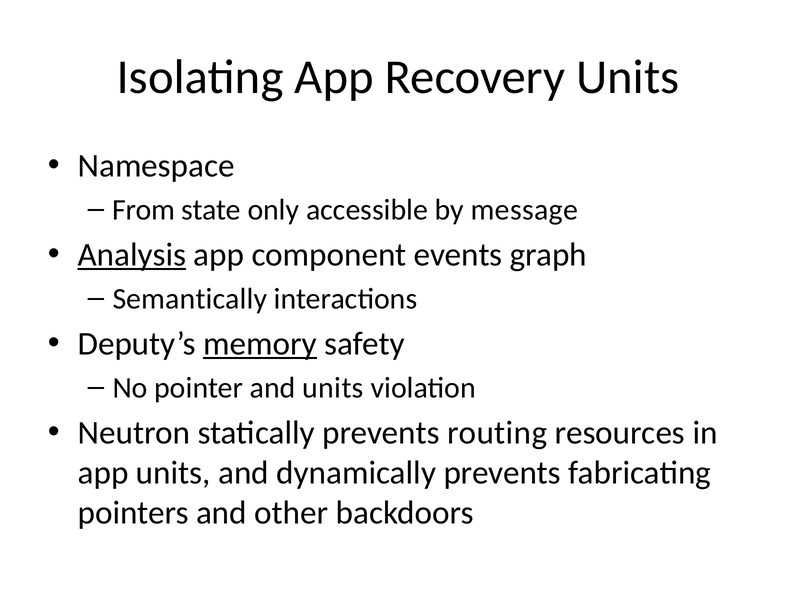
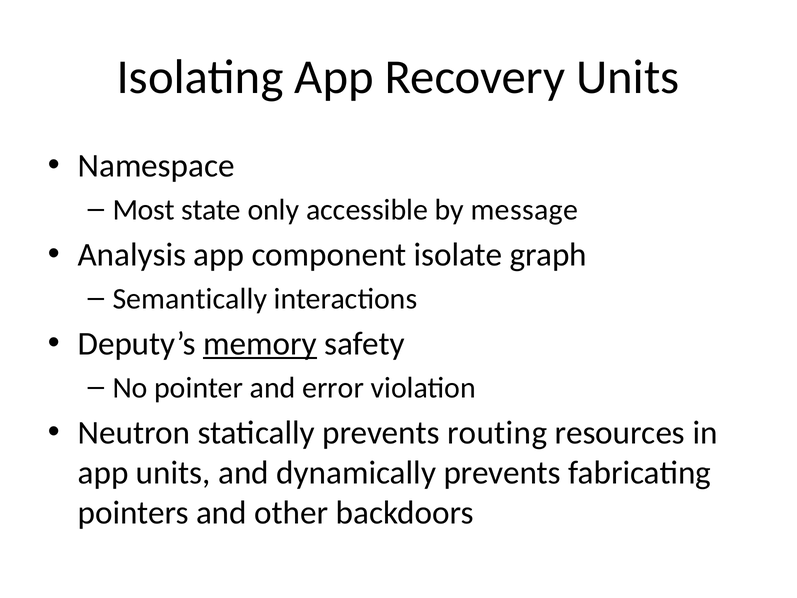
From: From -> Most (144, 210)
Analysis underline: present -> none (132, 255)
events: events -> isolate (458, 255)
and units: units -> error (333, 388)
